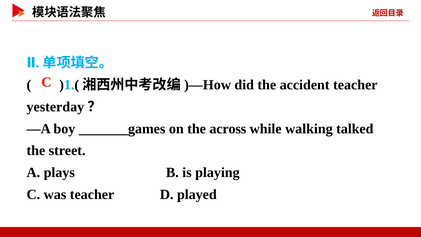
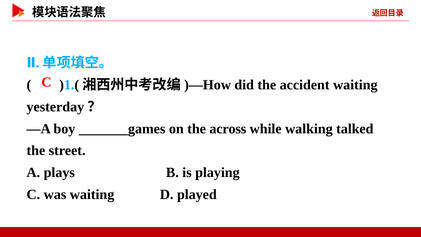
accident teacher: teacher -> waiting (355, 85)
was teacher: teacher -> waiting (92, 194)
